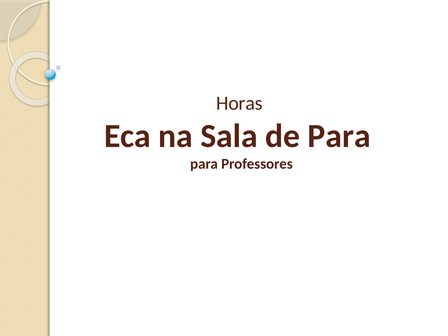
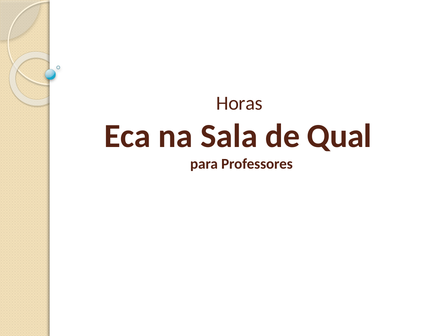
de Para: Para -> Qual (339, 136)
